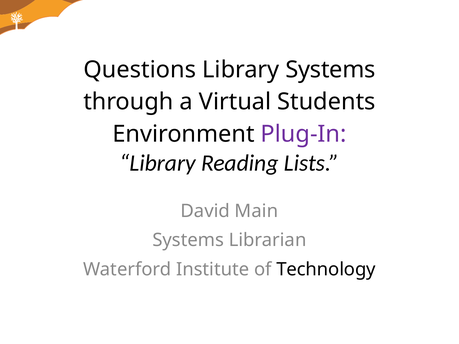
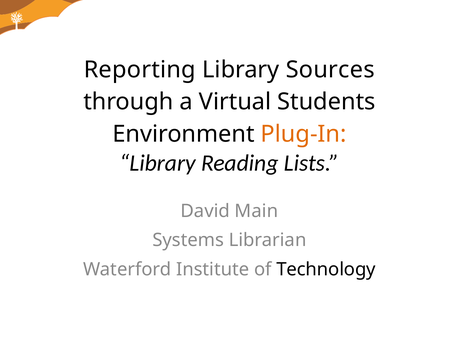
Questions: Questions -> Reporting (140, 70)
Library Systems: Systems -> Sources (330, 70)
Plug-In colour: purple -> orange (304, 134)
